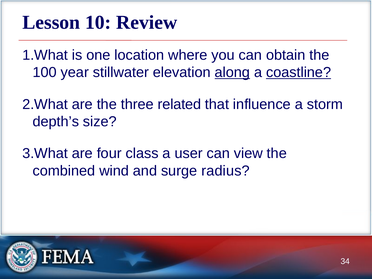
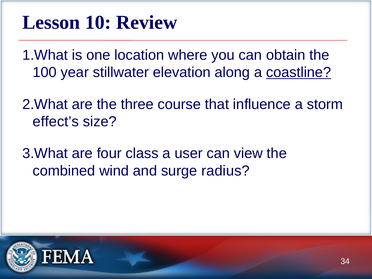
along underline: present -> none (232, 72)
related: related -> course (179, 104)
depth’s: depth’s -> effect’s (56, 122)
